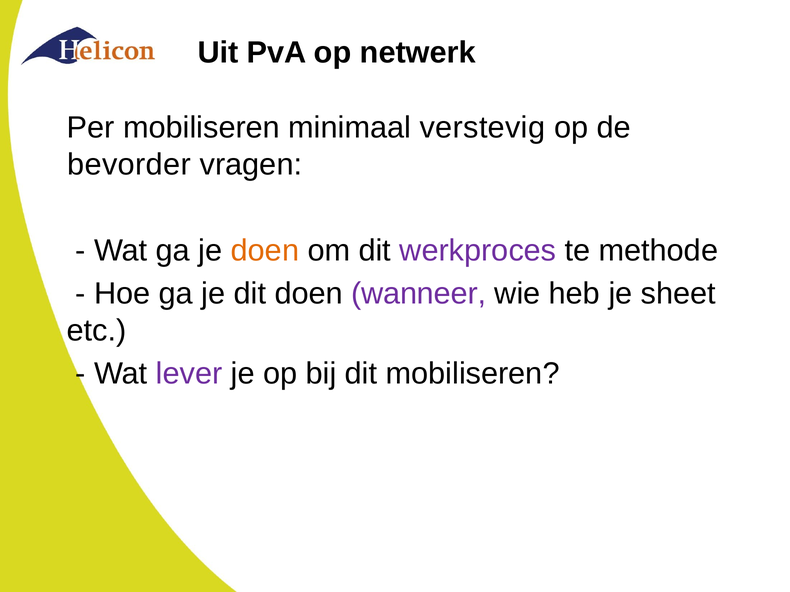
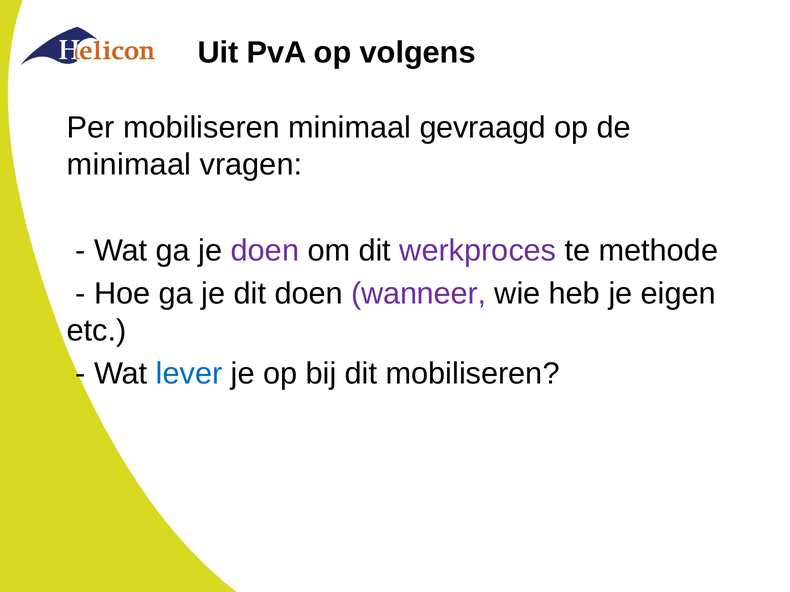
netwerk: netwerk -> volgens (418, 53)
verstevig: verstevig -> gevraagd (483, 128)
bevorder: bevorder -> minimaal (129, 165)
doen colour: orange -> purple (265, 251)
sheet: sheet -> eigen (678, 294)
lever colour: purple -> blue (189, 374)
